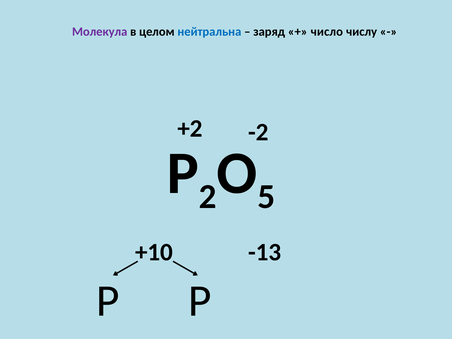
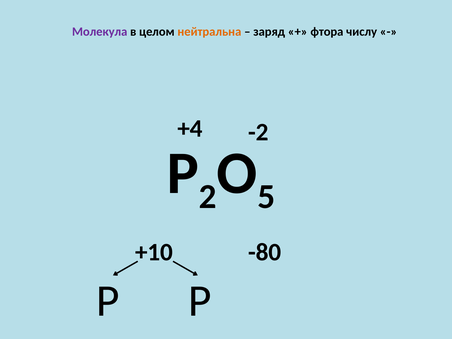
нейтральна colour: blue -> orange (209, 32)
число: число -> фтора (327, 32)
+2: +2 -> +4 (190, 129)
-13: -13 -> -80 (265, 252)
